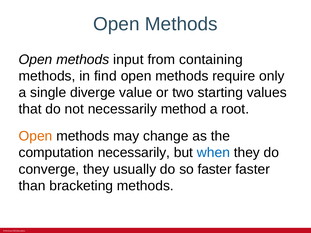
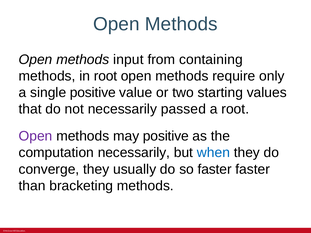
in find: find -> root (106, 76)
single diverge: diverge -> positive (93, 93)
method: method -> passed (183, 109)
Open colour: orange -> purple (36, 136)
may change: change -> positive (166, 136)
